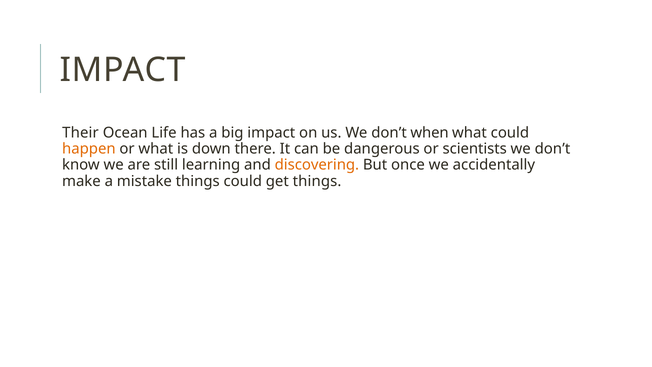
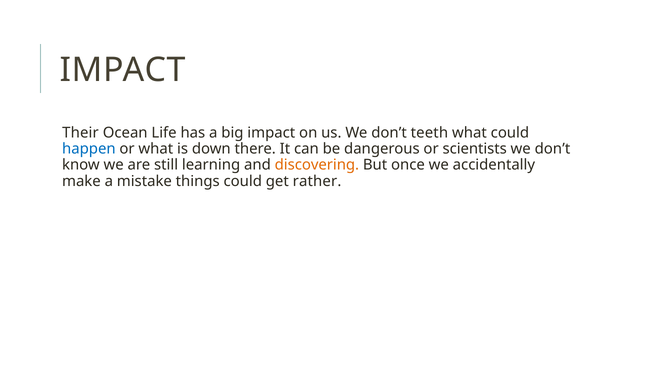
when: when -> teeth (429, 133)
happen colour: orange -> blue (89, 149)
get things: things -> rather (317, 181)
